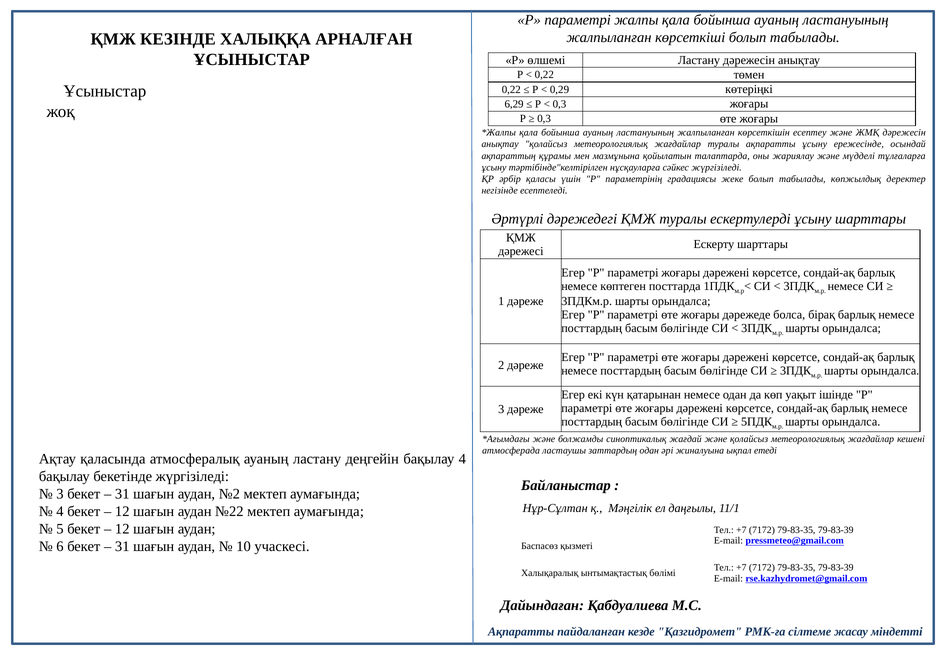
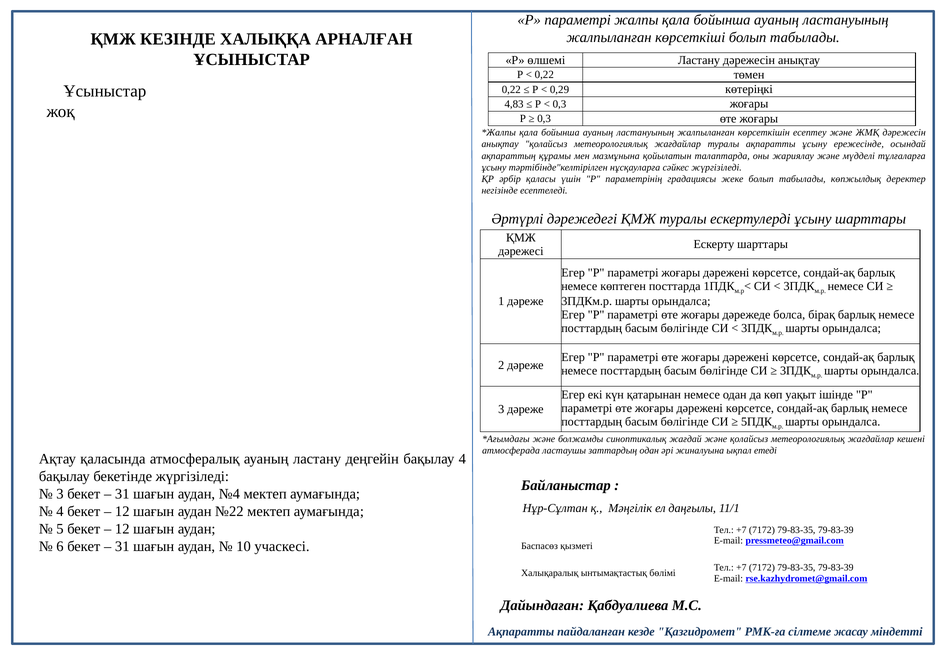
6,29: 6,29 -> 4,83 (514, 104)
№2: №2 -> №4 (229, 494)
